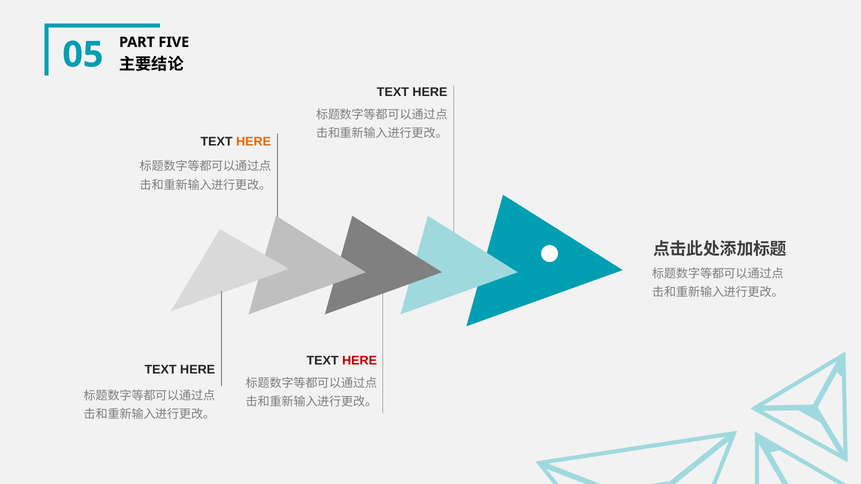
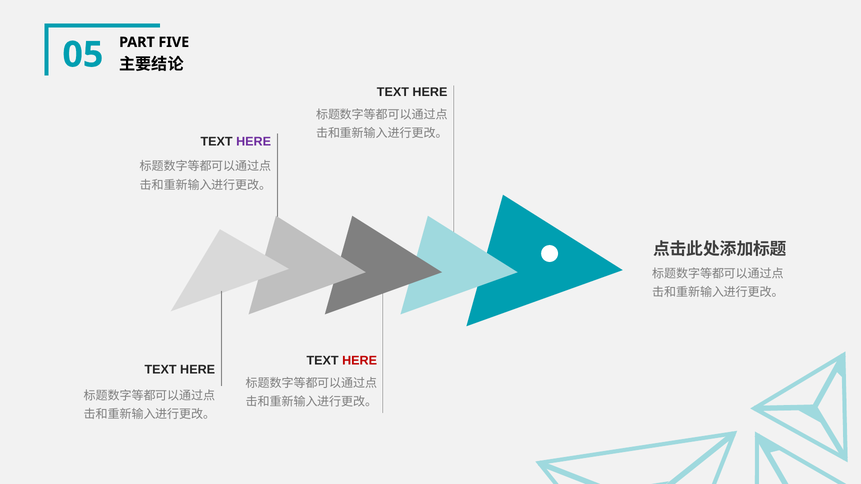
HERE colour: orange -> purple (254, 142)
